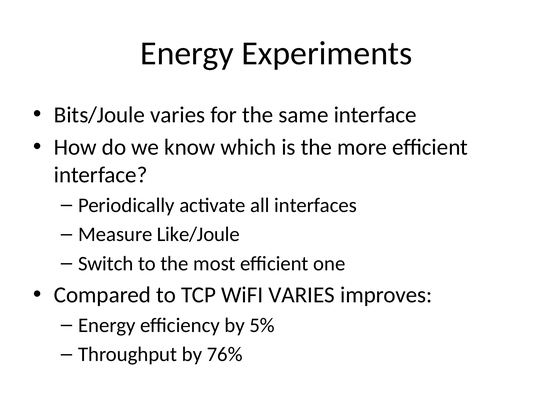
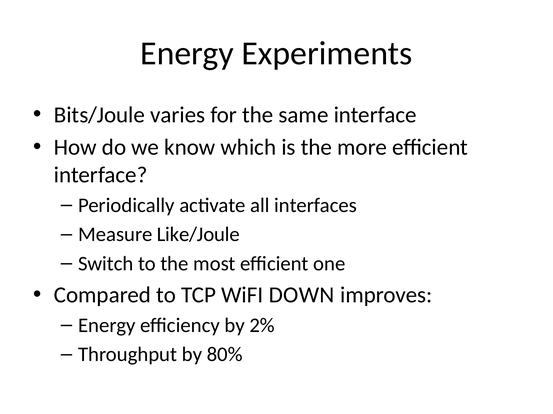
WiFI VARIES: VARIES -> DOWN (302, 295)
5%: 5% -> 2% (262, 326)
76%: 76% -> 80% (225, 355)
